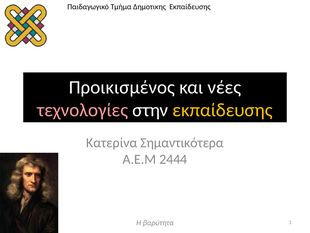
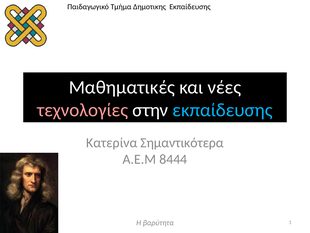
Προικισμένος: Προικισμένος -> Μαθηματικές (122, 87)
εκπαίδευσης colour: yellow -> light blue (223, 110)
2444: 2444 -> 8444 (173, 159)
